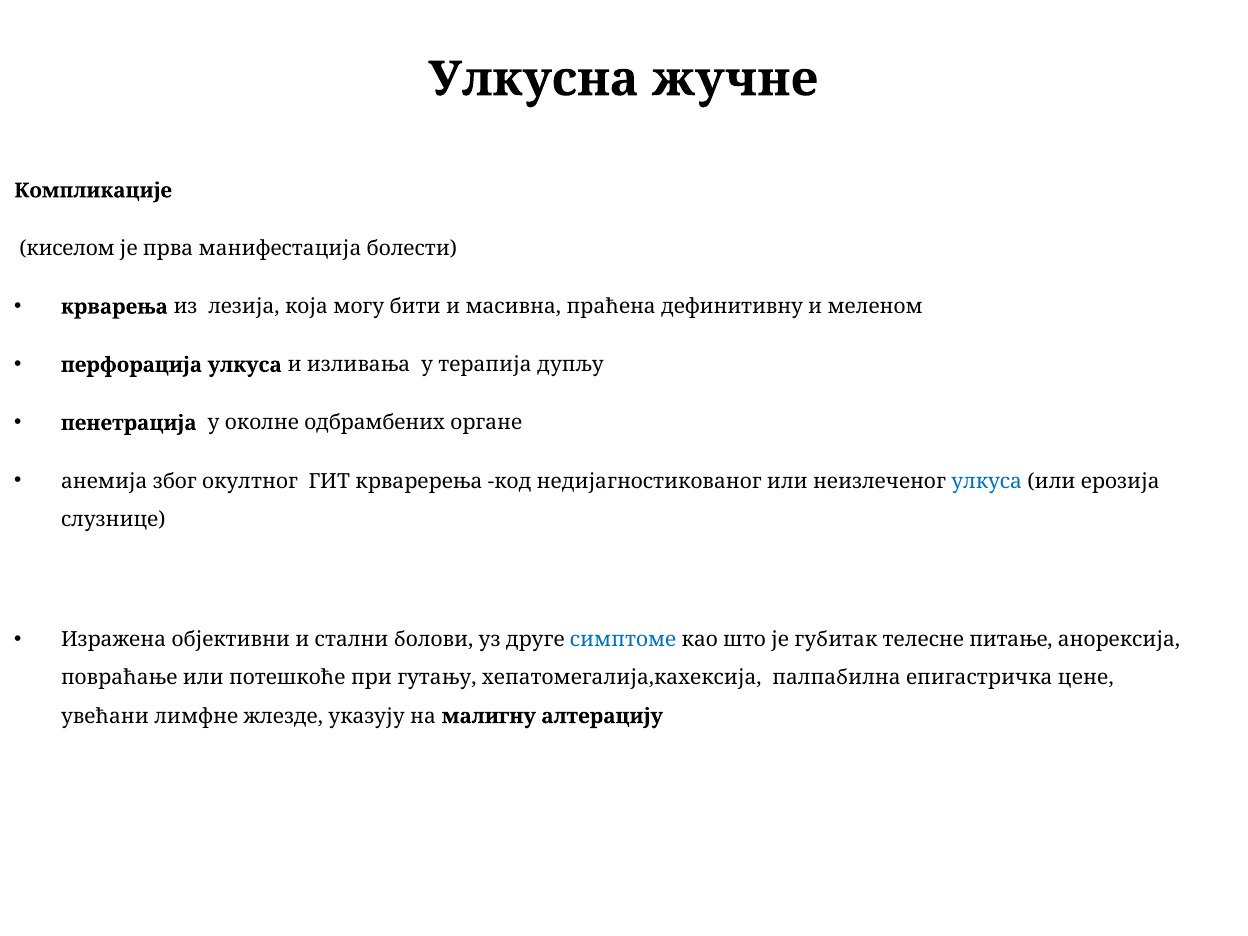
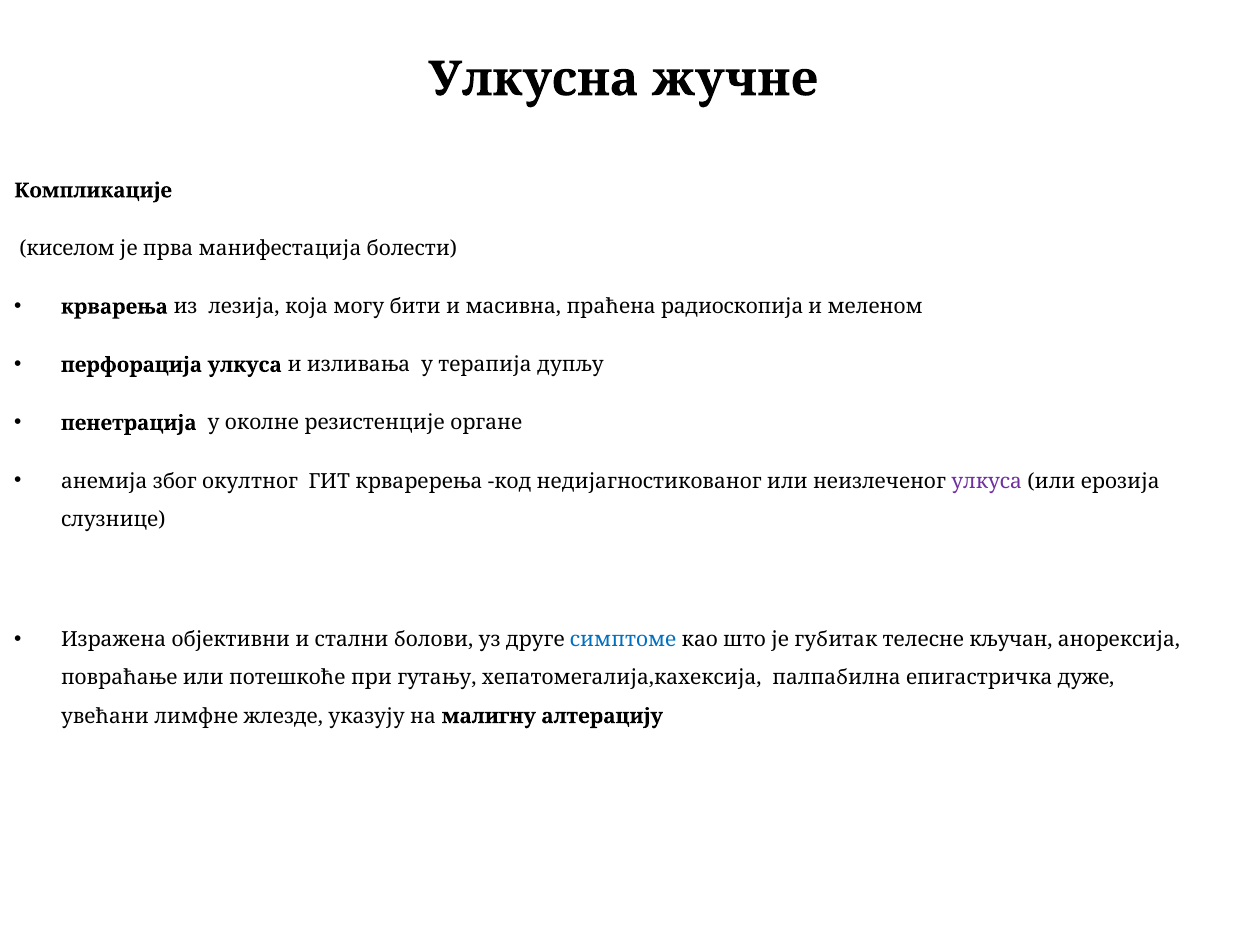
дефинитивну: дефинитивну -> радиоскопија (732, 307)
одбрамбених: одбрамбених -> резистенције (375, 423)
улкуса colour: blue -> purple (987, 481)
питање: питање -> кључан (1011, 640)
цене: цене -> дуже (1086, 678)
